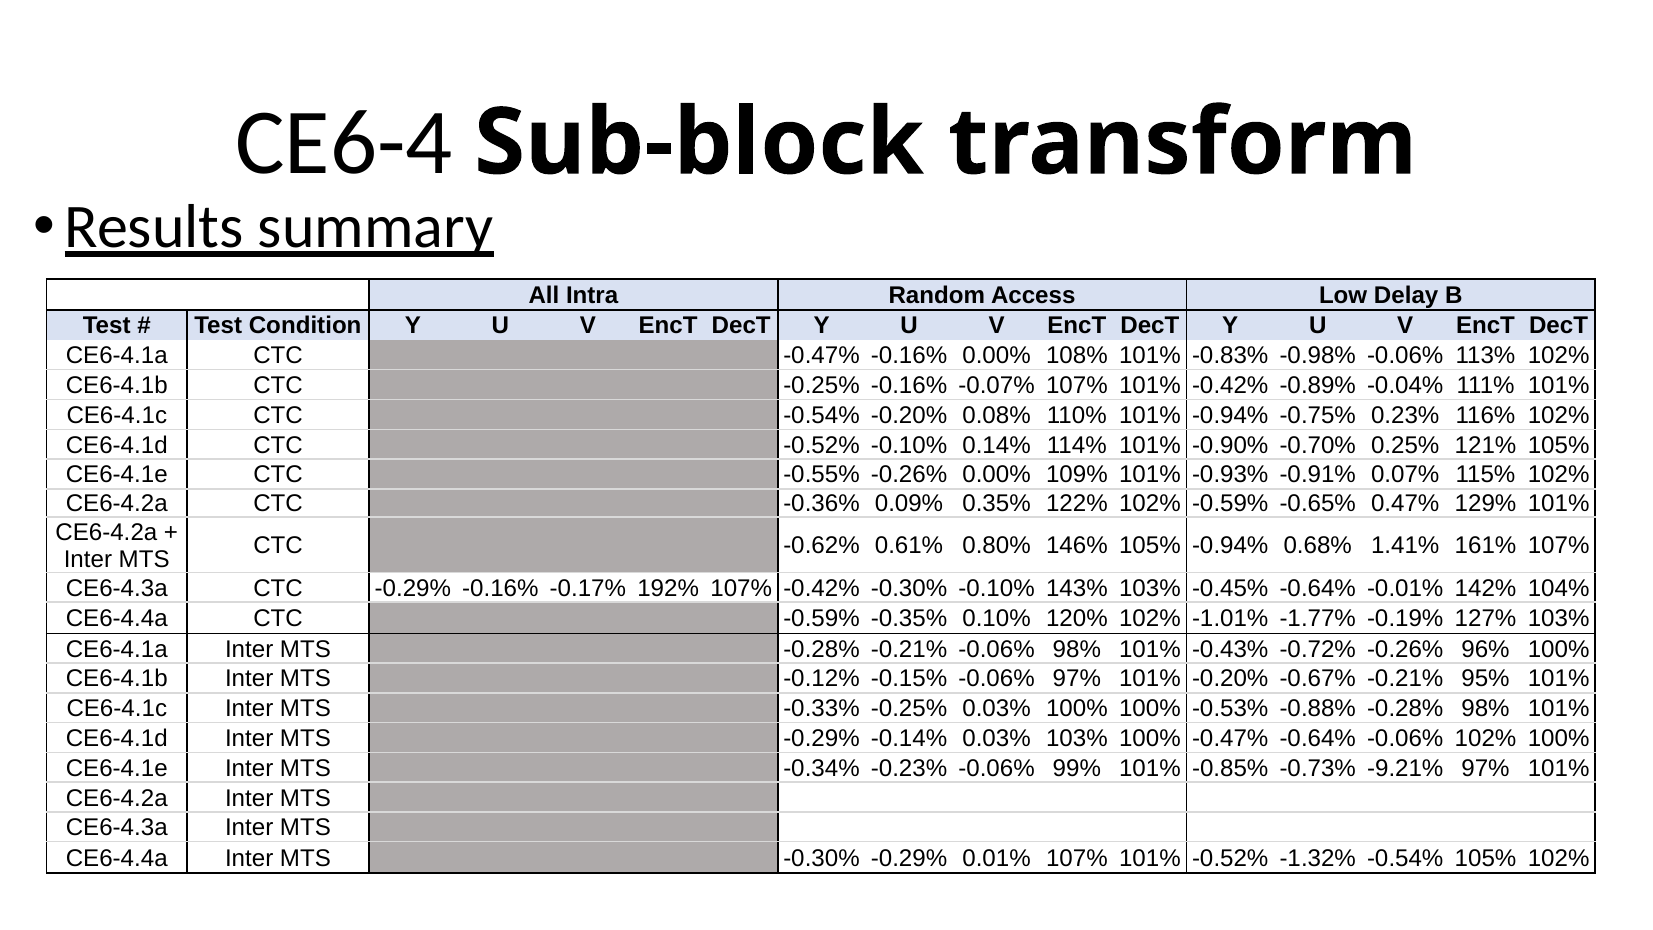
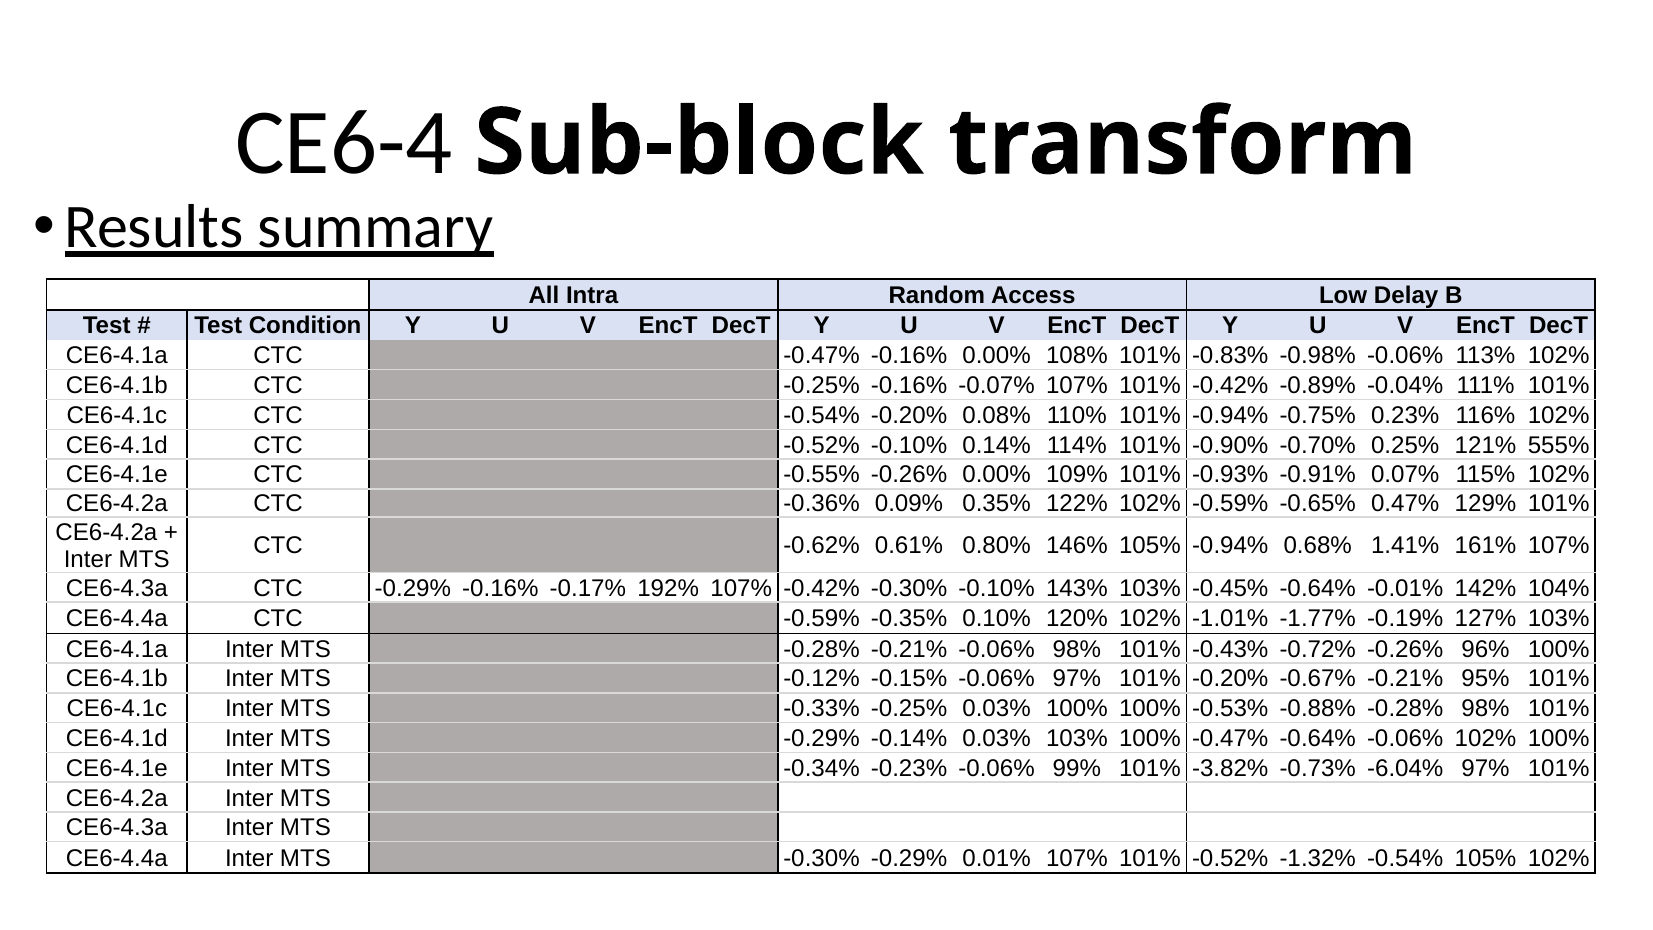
121% 105%: 105% -> 555% (1559, 445)
-0.85%: -0.85% -> -3.82% (1230, 768)
-9.21%: -9.21% -> -6.04% (1405, 768)
